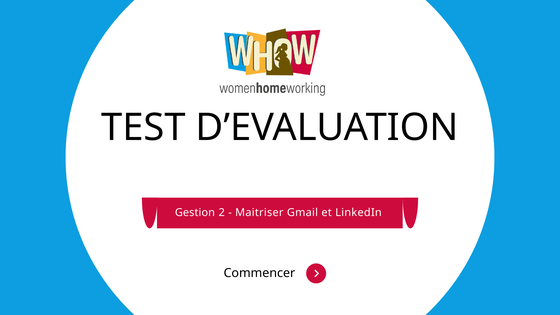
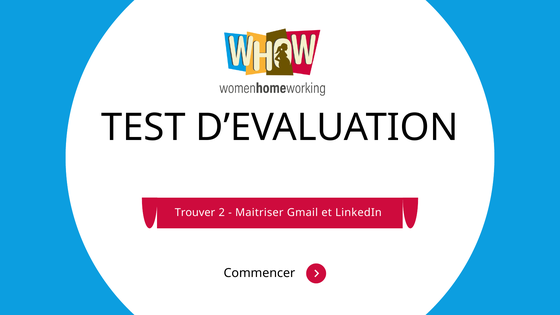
Gestion: Gestion -> Trouver (195, 213)
